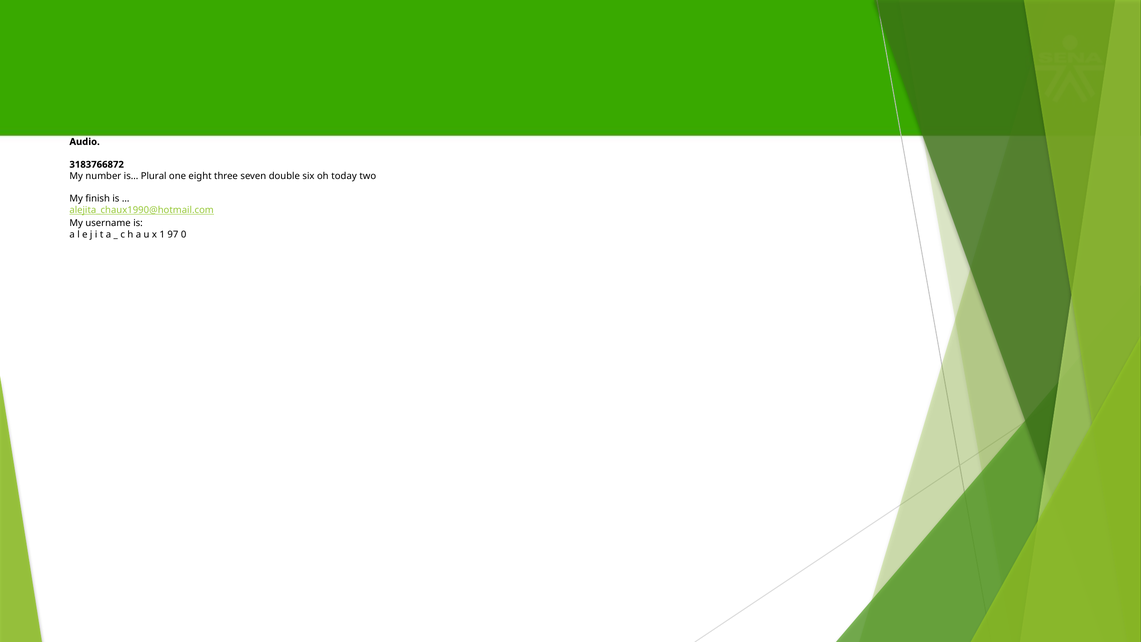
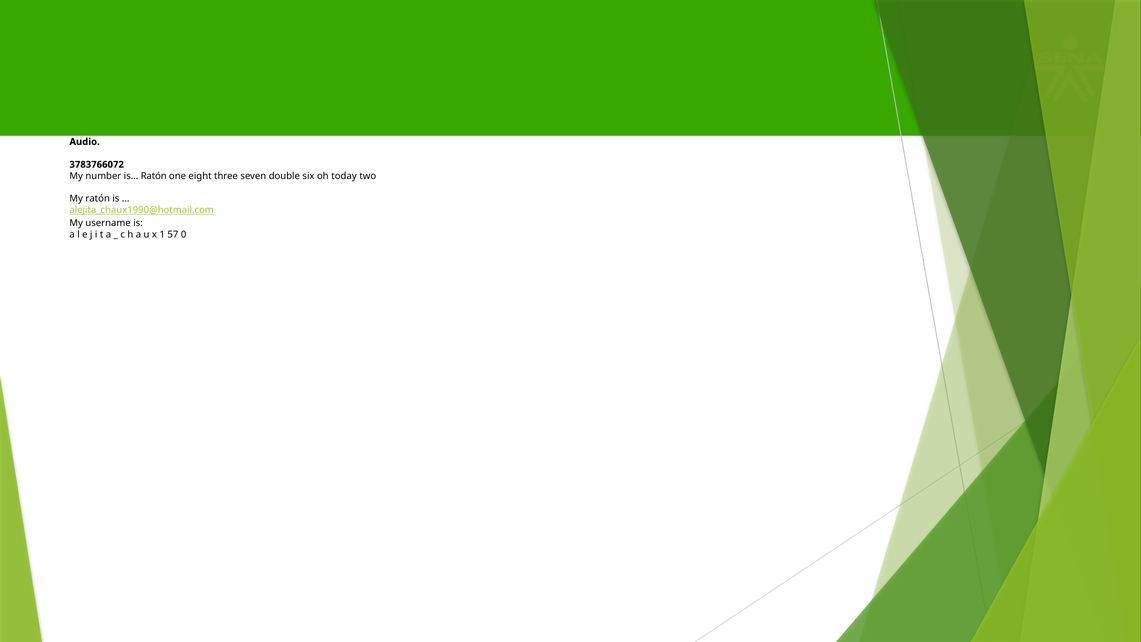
3183766872: 3183766872 -> 3783766072 (97, 165)
is… Plural: Plural -> Ratón (154, 176)
My finish: finish -> ratón (98, 199)
97: 97 -> 57 (173, 235)
